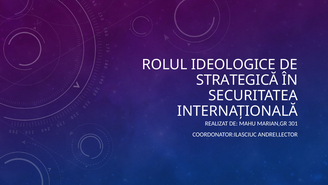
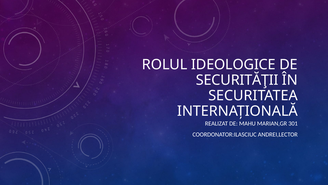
STRATEGICĂ: STRATEGICĂ -> SECURITĂŢII (237, 80)
